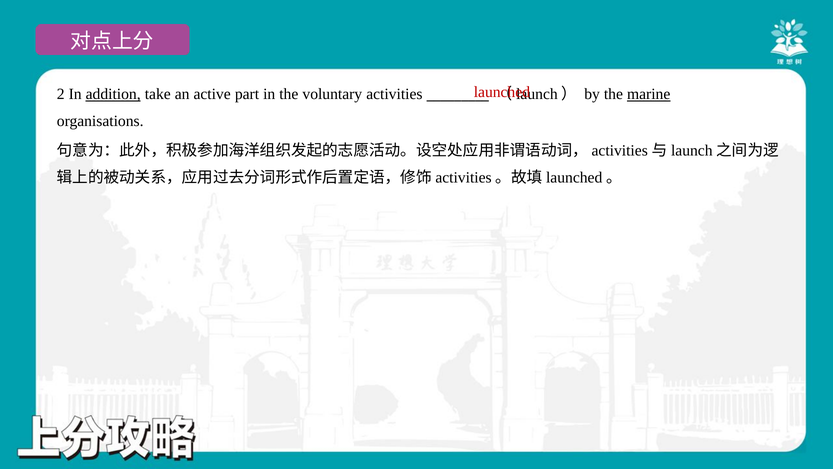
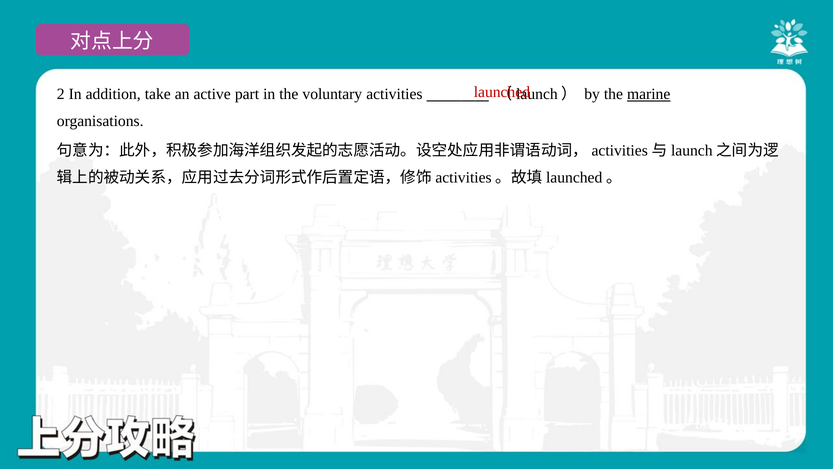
addition underline: present -> none (113, 94)
